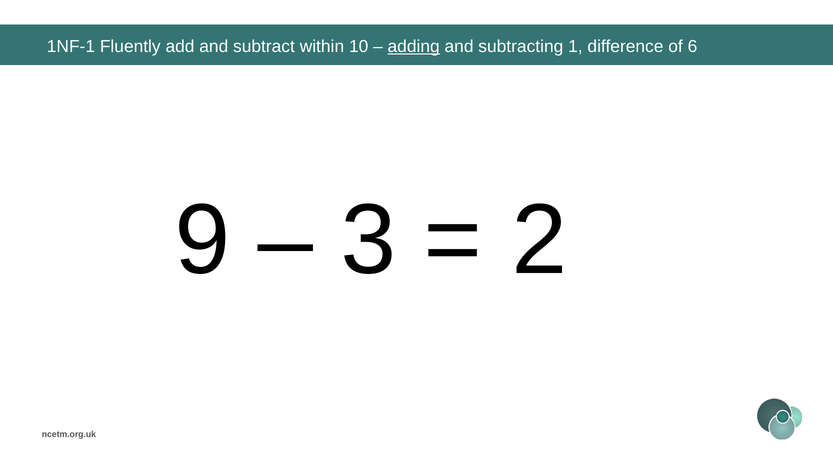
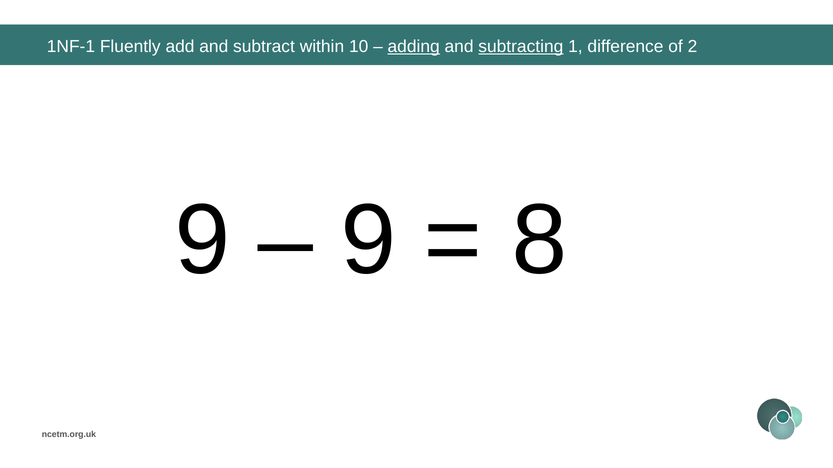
subtracting underline: none -> present (521, 46)
6: 6 -> 2 (692, 46)
3: 3 -> 9 (369, 240)
2: 2 -> 8 (540, 240)
